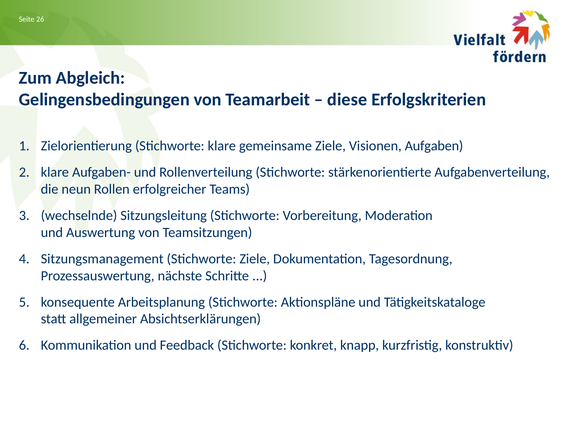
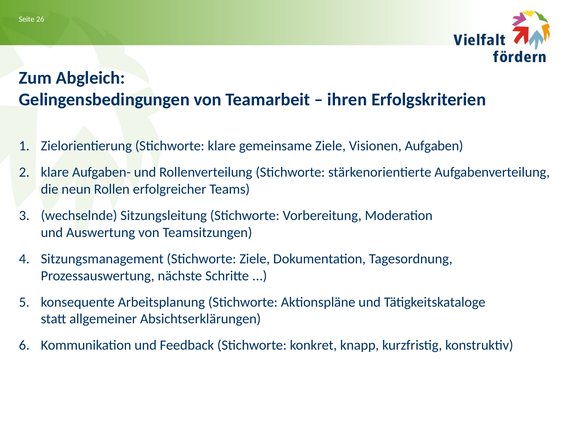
diese: diese -> ihren (347, 99)
